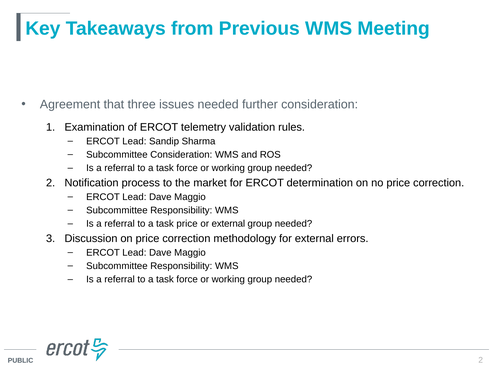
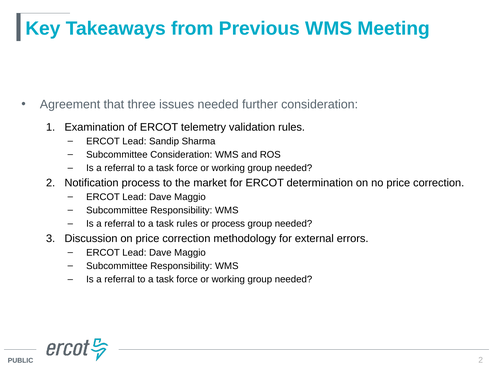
task price: price -> rules (187, 224)
or external: external -> process (228, 224)
